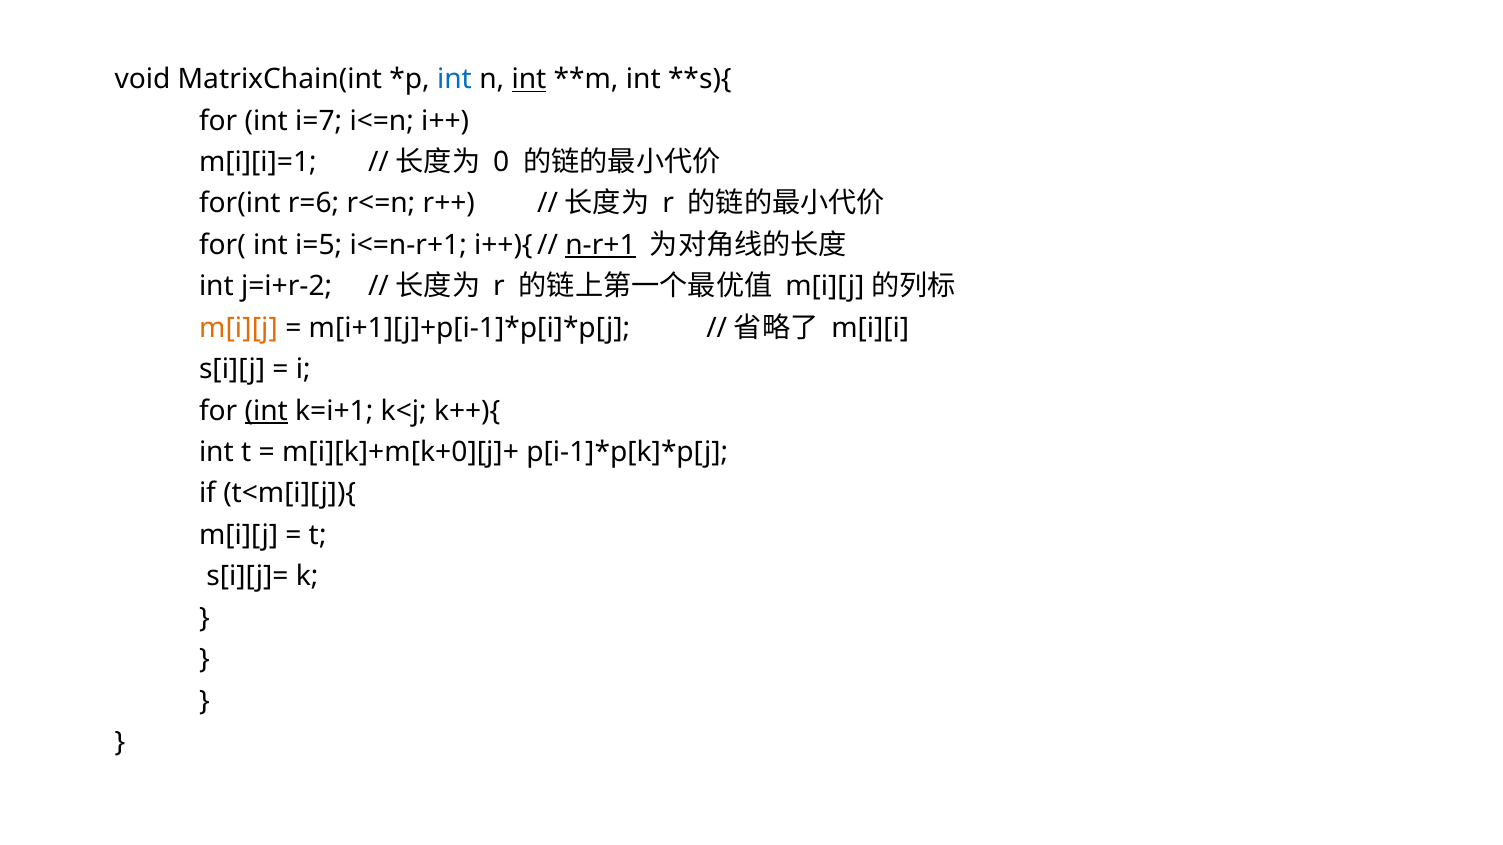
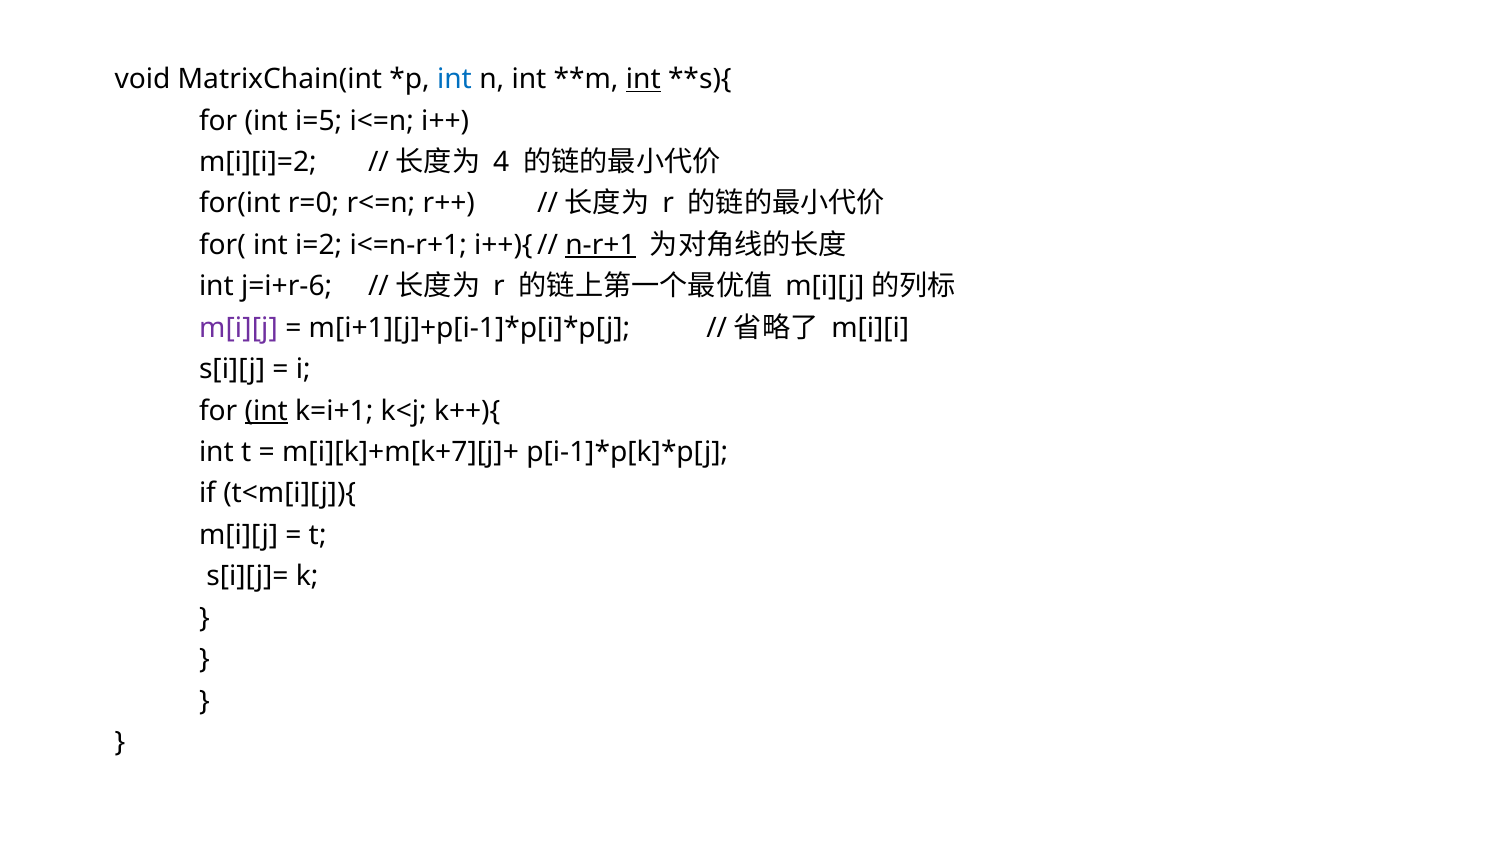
int underline: present -> none (529, 79)
int underline: none -> present (643, 79)
i=7: i=7 -> i=5 (319, 121)
m[i][i]=1: m[i][i]=1 -> m[i][i]=2 (258, 162)
0: 0 -> 4 (501, 162)
r=6: r=6 -> r=0 (314, 204)
i=5: i=5 -> i=2 (319, 245)
j=i+r-2: j=i+r-2 -> j=i+r-6 (287, 287)
m[i][j colour: orange -> purple (238, 328)
m[i][k]+m[k+0][j]+: m[i][k]+m[k+0][j]+ -> m[i][k]+m[k+7][j]+ (400, 452)
